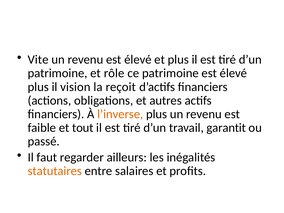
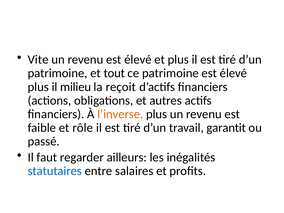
rôle: rôle -> tout (114, 73)
vision: vision -> milieu (76, 87)
tout: tout -> rôle (83, 128)
statutaires colour: orange -> blue (55, 171)
